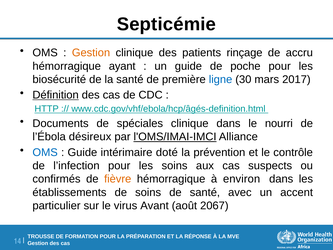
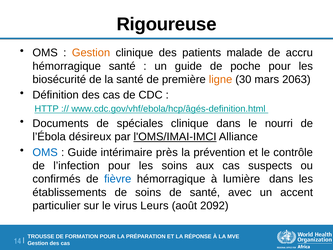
Septicémie: Septicémie -> Rigoureuse (167, 24)
rinçage: rinçage -> malade (245, 53)
hémorragique ayant: ayant -> santé (122, 66)
ligne colour: blue -> orange (221, 79)
2017: 2017 -> 2063 (296, 79)
Définition underline: present -> none (56, 95)
doté: doté -> près (167, 152)
fièvre colour: orange -> blue (118, 179)
environ: environ -> lumière (242, 179)
Avant: Avant -> Leurs (154, 205)
2067: 2067 -> 2092 (214, 205)
